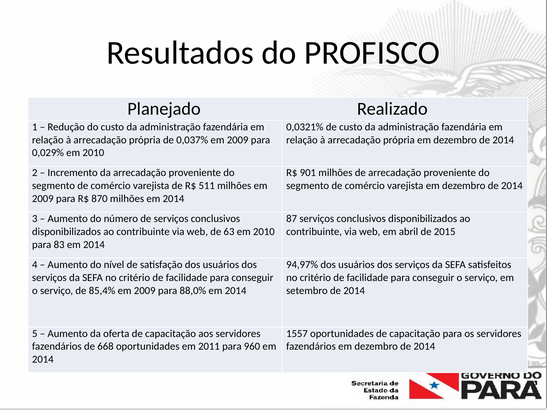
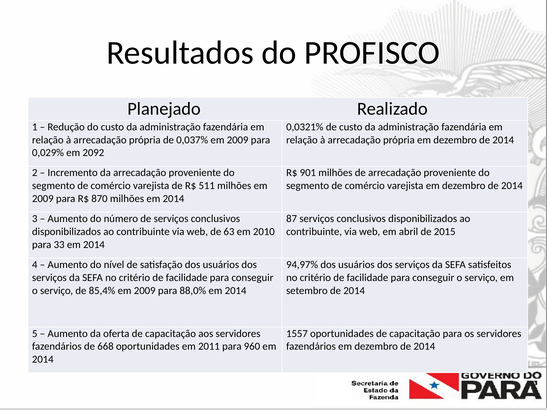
0,029% em 2010: 2010 -> 2092 (93, 153)
83: 83 -> 33 (59, 245)
